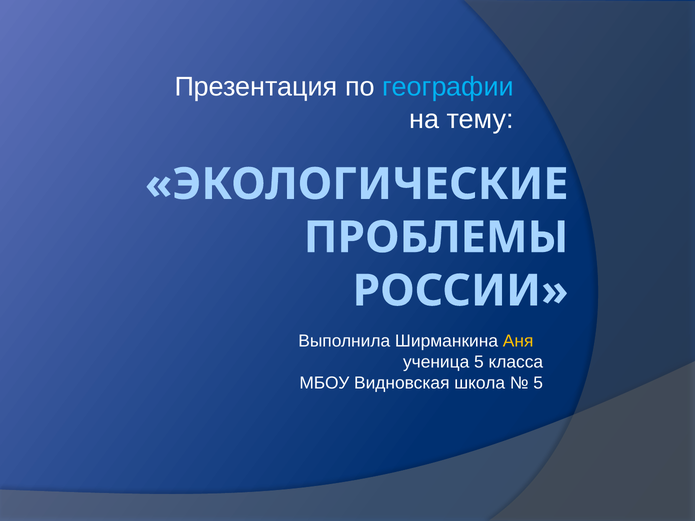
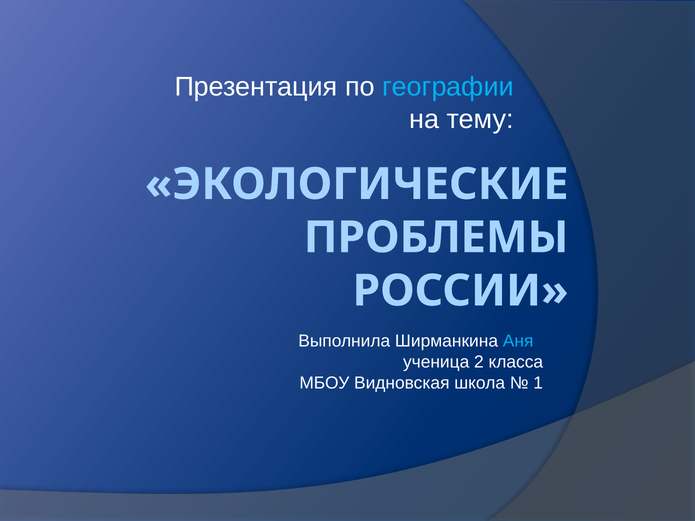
Аня colour: yellow -> light blue (518, 341)
ученица 5: 5 -> 2 (479, 362)
5: 5 -> 1 (538, 383)
